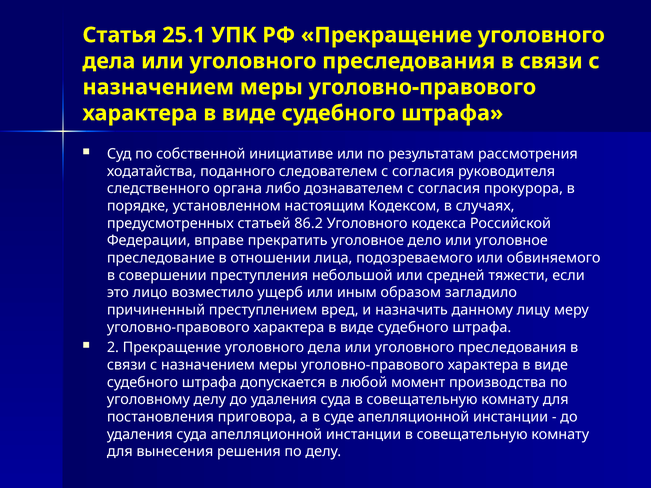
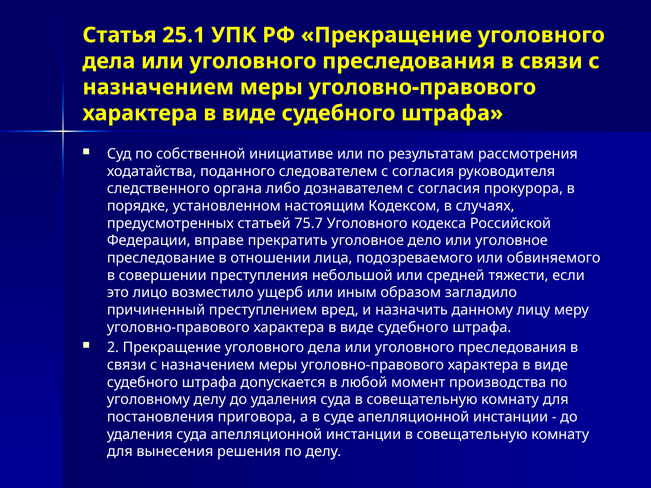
86.2: 86.2 -> 75.7 (309, 223)
